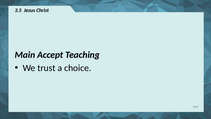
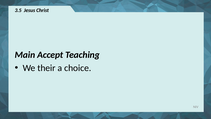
trust: trust -> their (46, 68)
